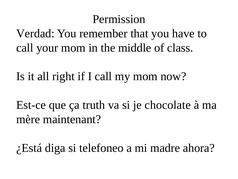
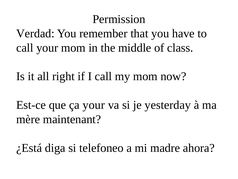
ça truth: truth -> your (94, 105)
chocolate: chocolate -> yesterday (168, 105)
